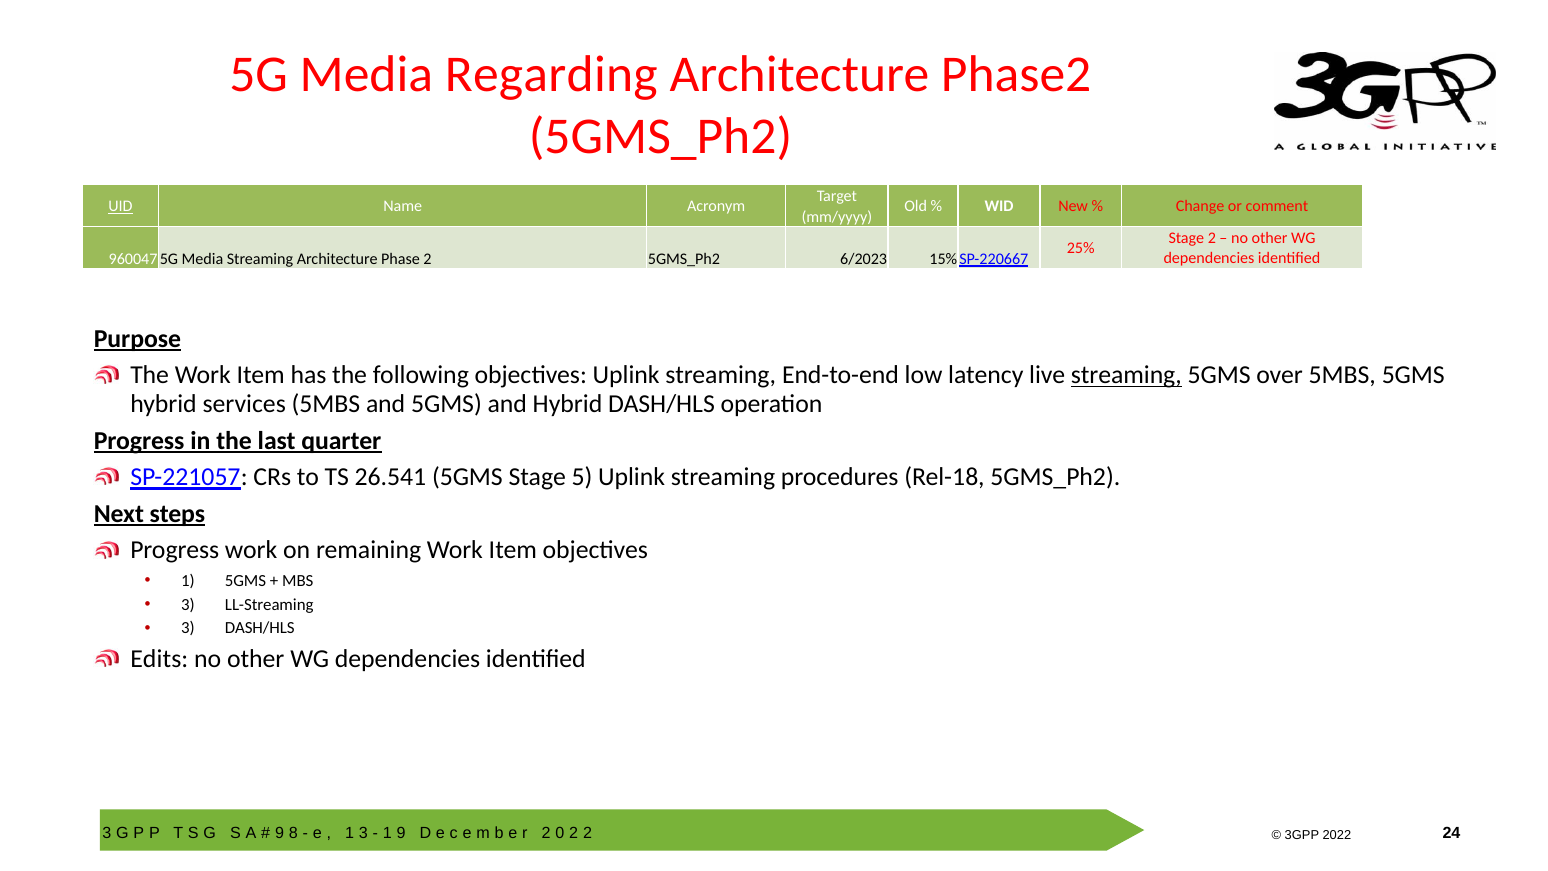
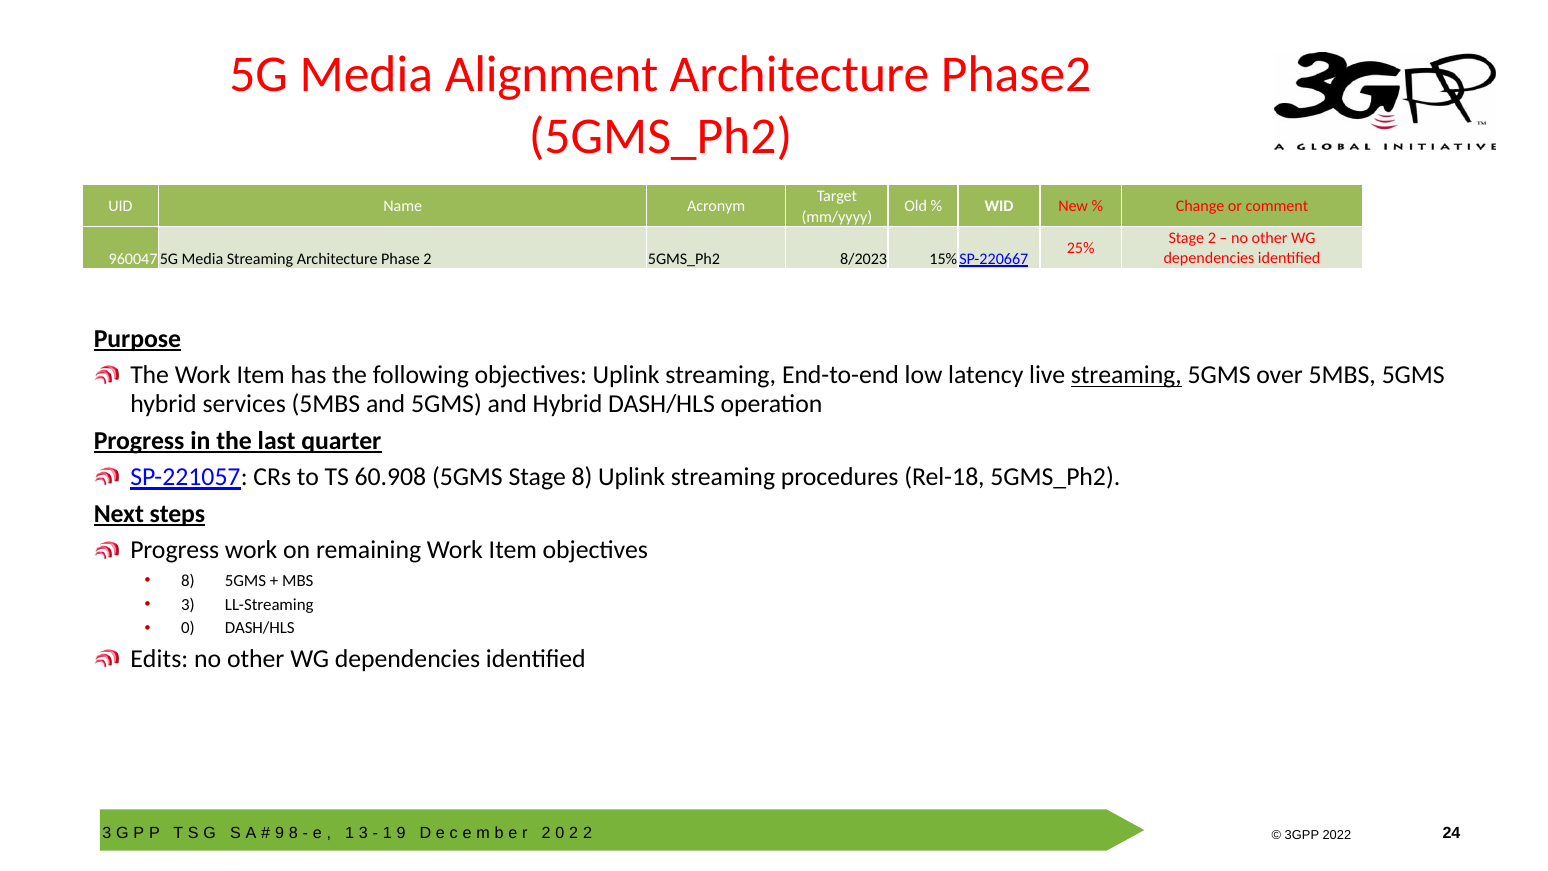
Regarding: Regarding -> Alignment (552, 74)
UID underline: present -> none (120, 206)
6/2023: 6/2023 -> 8/2023 (864, 259)
26.541: 26.541 -> 60.908 (390, 477)
Stage 5: 5 -> 8 (582, 477)
1: 1 -> 8 (188, 580)
3: 3 -> 0 (188, 628)
